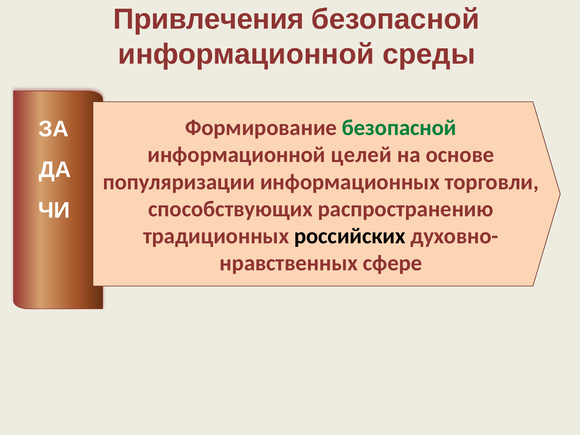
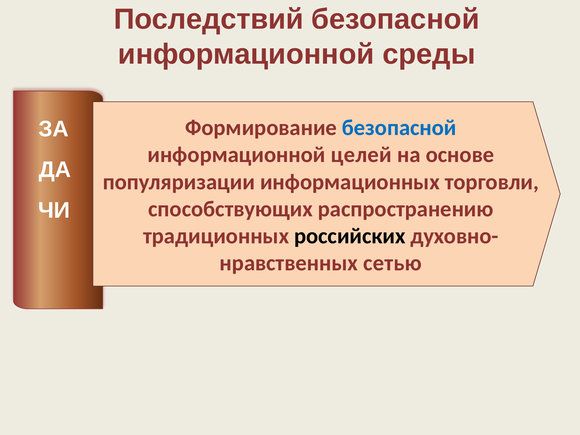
Привлечения: Привлечения -> Последствий (209, 19)
безопасной colour: green -> blue (399, 128)
сфере: сфере -> сетью (392, 263)
